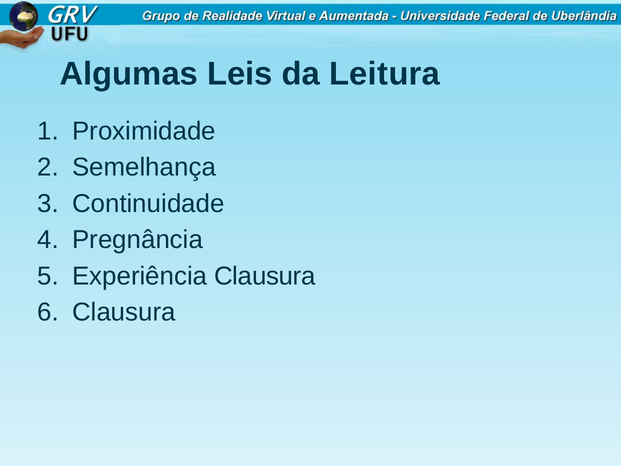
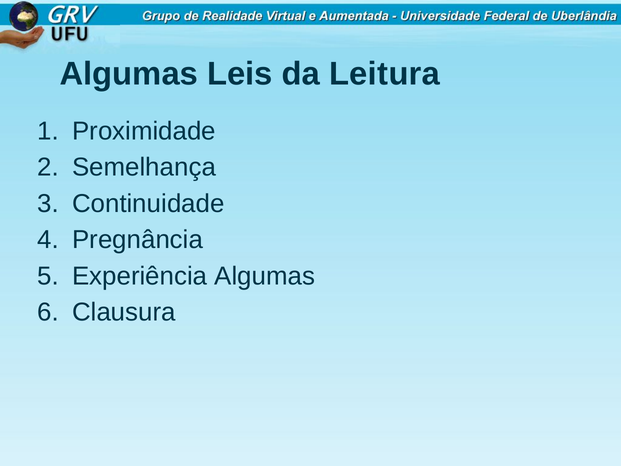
Experiência Clausura: Clausura -> Algumas (265, 276)
